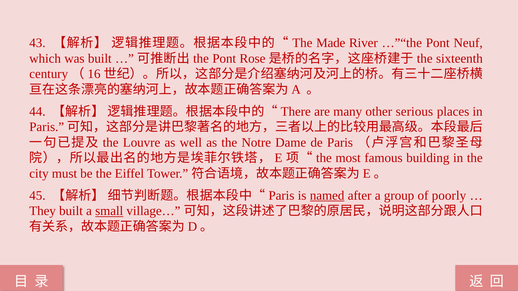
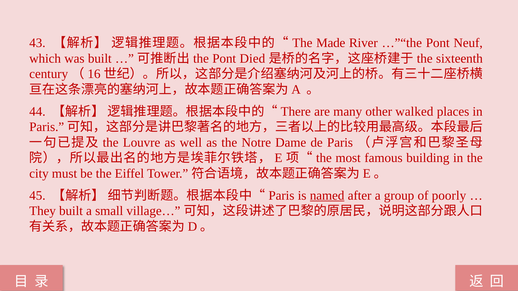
Rose: Rose -> Died (252, 59)
serious: serious -> walked (414, 112)
small underline: present -> none (109, 211)
